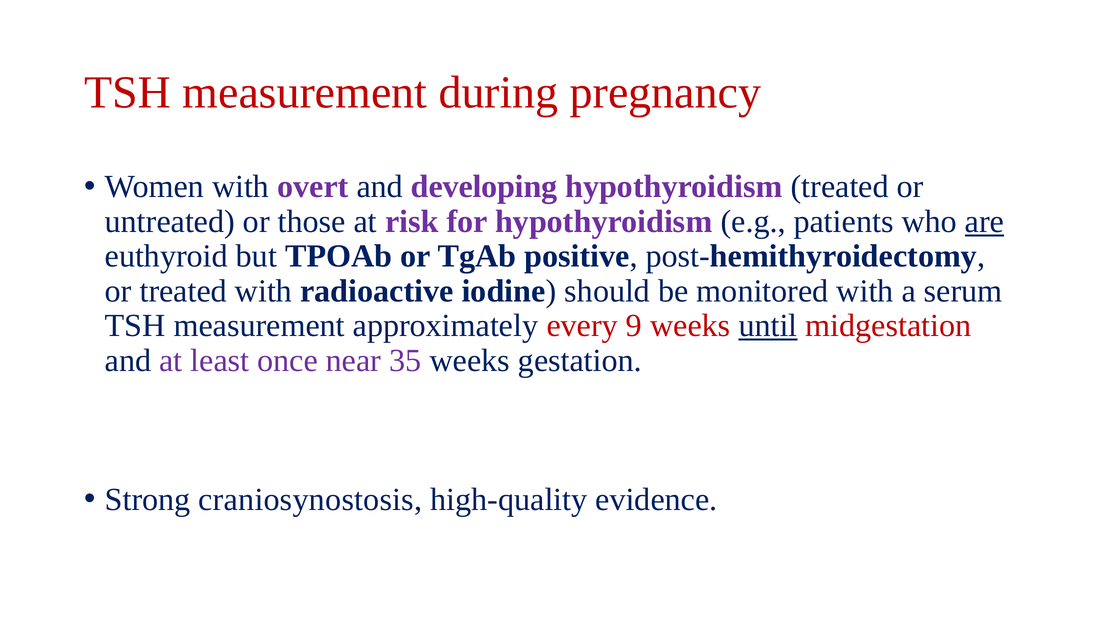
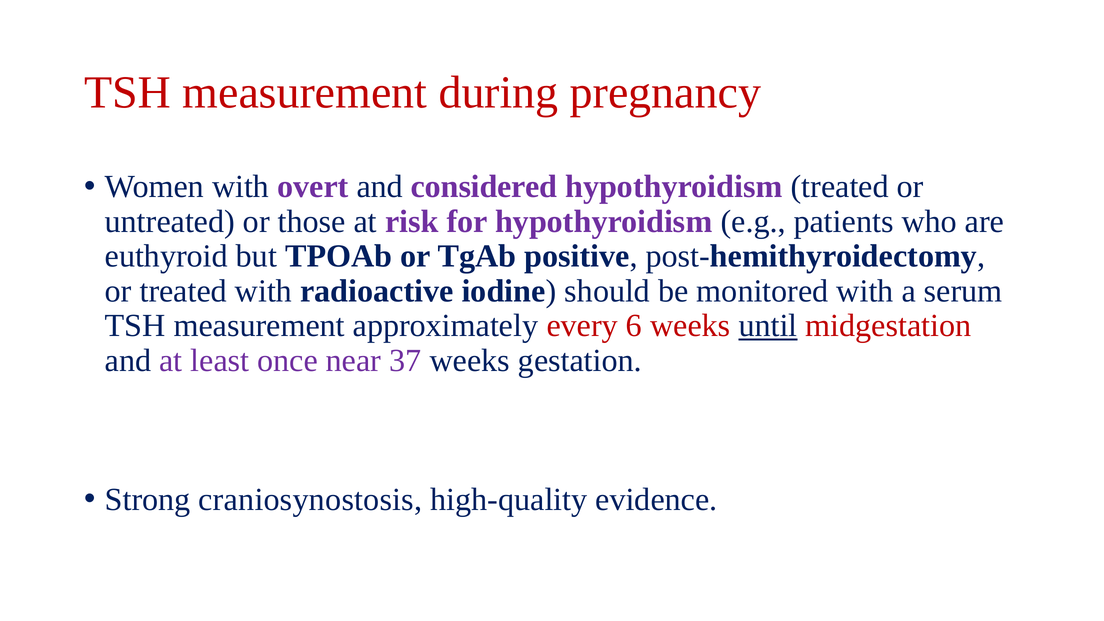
developing: developing -> considered (484, 187)
are underline: present -> none (984, 221)
9: 9 -> 6 (634, 326)
35: 35 -> 37 (405, 361)
